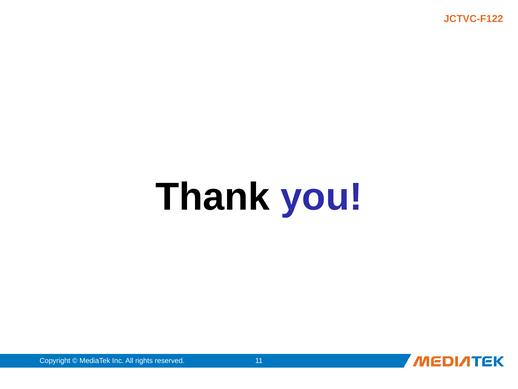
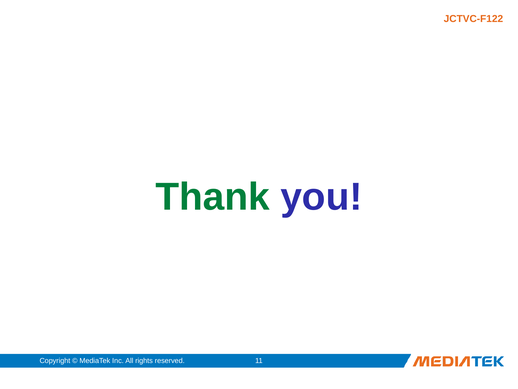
Thank colour: black -> green (213, 197)
